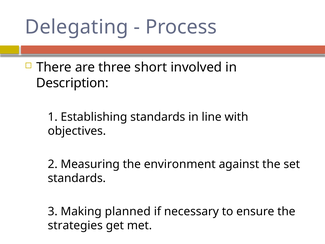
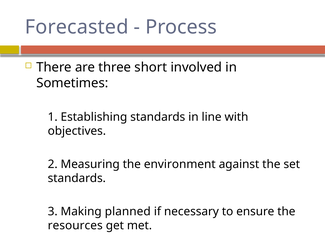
Delegating: Delegating -> Forecasted (77, 27)
Description: Description -> Sometimes (72, 83)
strategies: strategies -> resources (75, 225)
